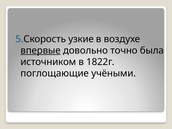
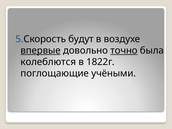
узкие: узкие -> будут (81, 39)
точно underline: none -> present (124, 50)
источником: источником -> колеблются (48, 62)
